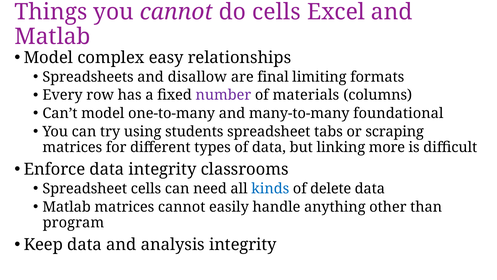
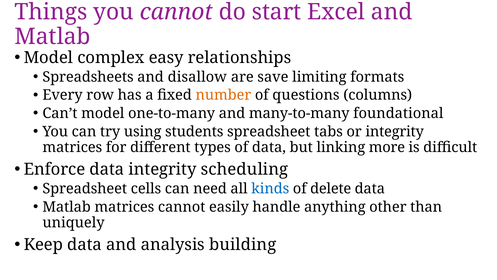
do cells: cells -> start (277, 12)
final: final -> save (273, 77)
number colour: purple -> orange (223, 95)
materials: materials -> questions (306, 95)
or scraping: scraping -> integrity (395, 131)
classrooms: classrooms -> scheduling (245, 169)
program: program -> uniquely (73, 222)
analysis integrity: integrity -> building (243, 244)
